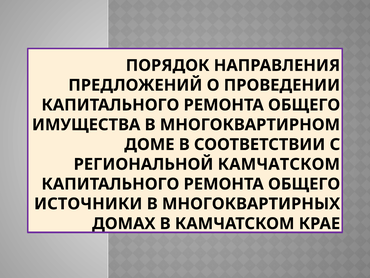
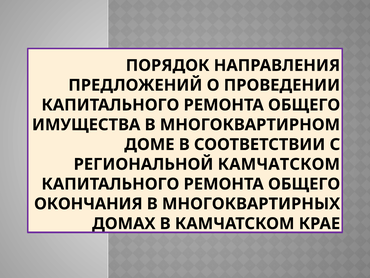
ИСТОЧНИКИ: ИСТОЧНИКИ -> ОКОНЧАНИЯ (88, 204)
